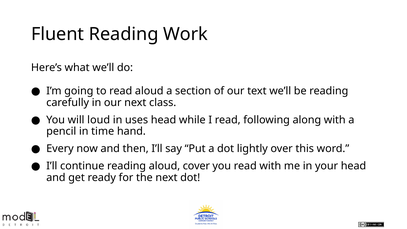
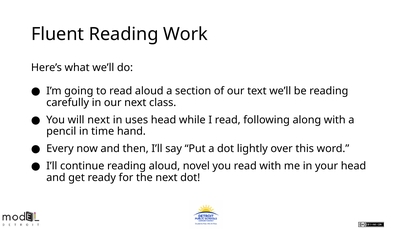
will loud: loud -> next (99, 120)
cover: cover -> novel (196, 166)
